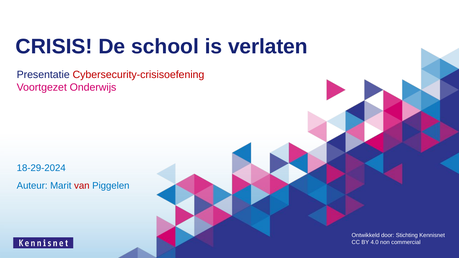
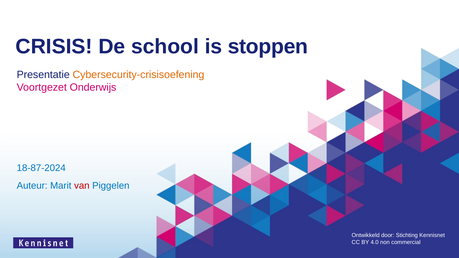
verlaten: verlaten -> stoppen (268, 46)
Cybersecurity-crisisoefening colour: red -> orange (138, 75)
18-29-2024: 18-29-2024 -> 18-87-2024 (41, 168)
